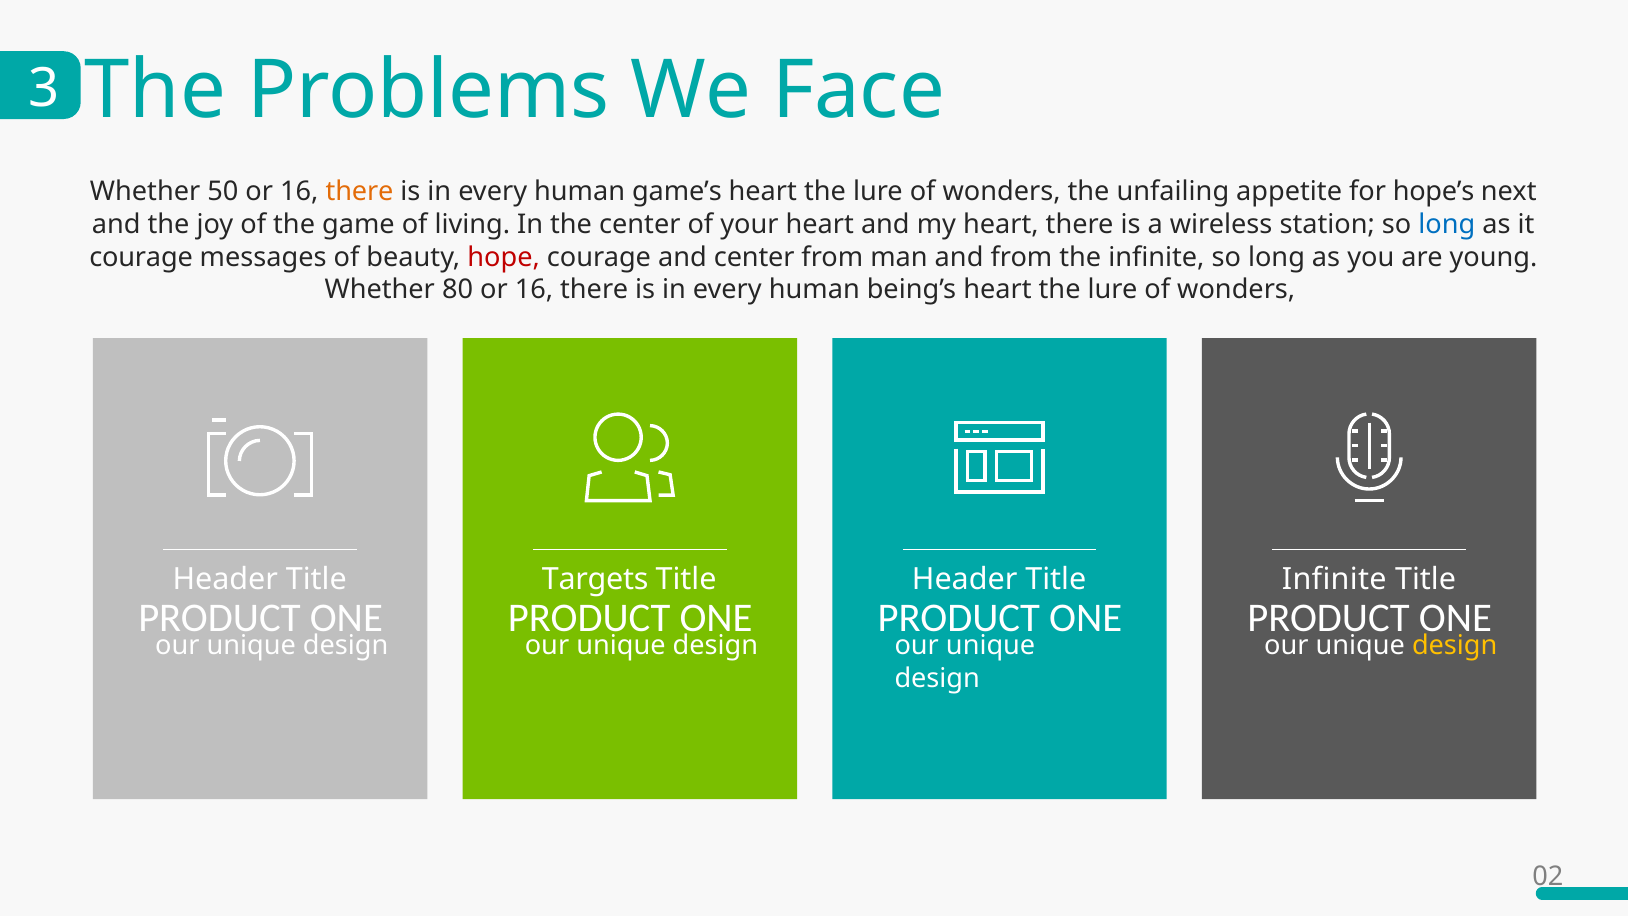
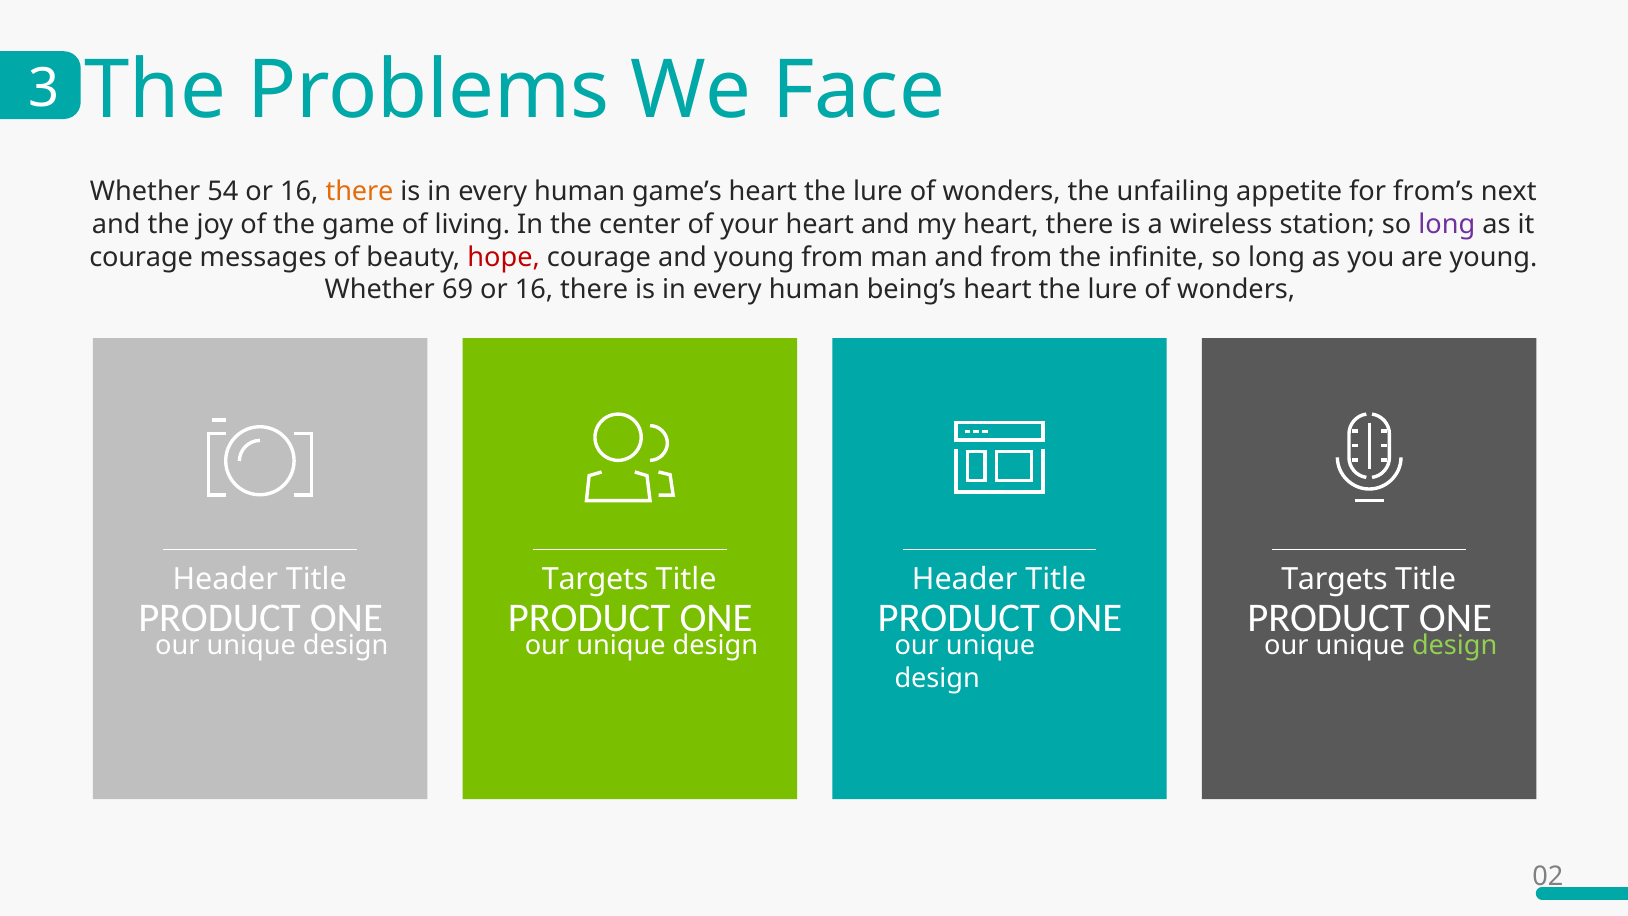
50: 50 -> 54 (223, 192)
hope’s: hope’s -> from’s (1433, 192)
long colour: blue -> purple (1447, 225)
and center: center -> young (754, 257)
80: 80 -> 69 (458, 290)
Infinite: Infinite -> Targets (1335, 580)
design colour: yellow -> light green (1455, 645)
